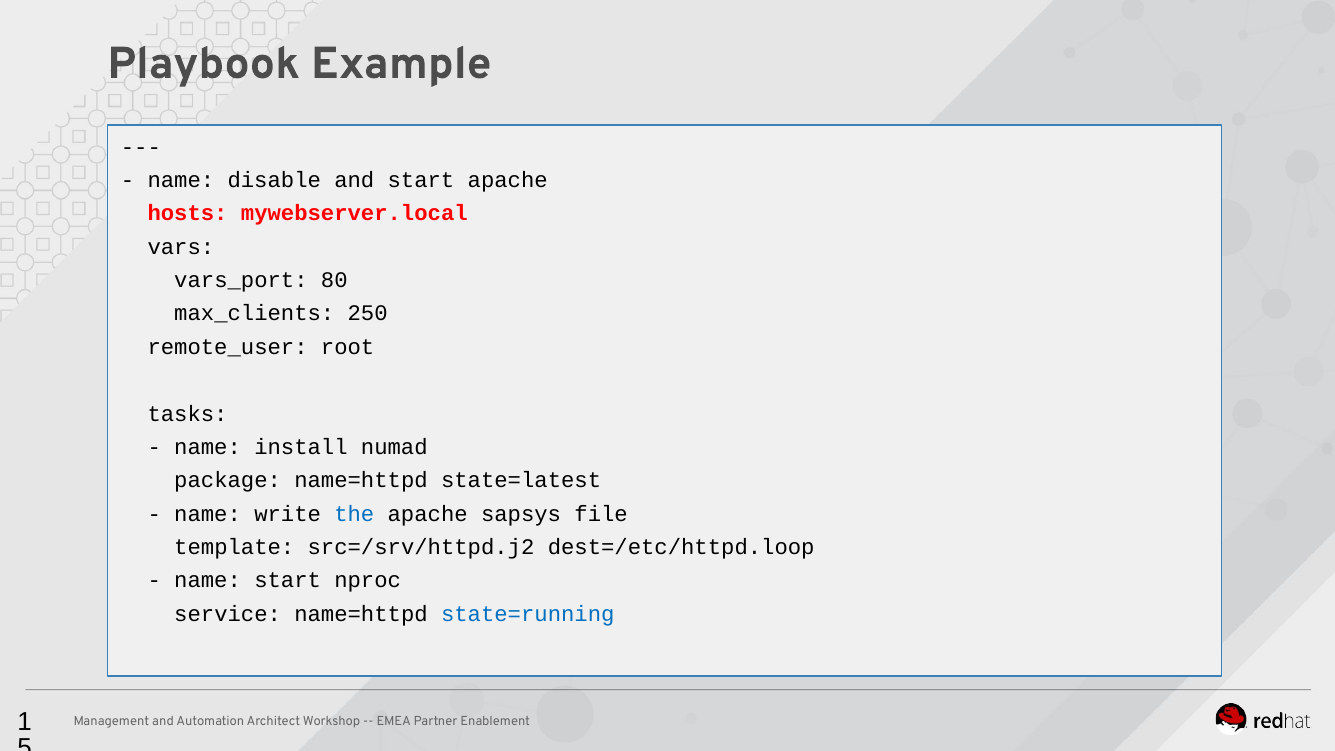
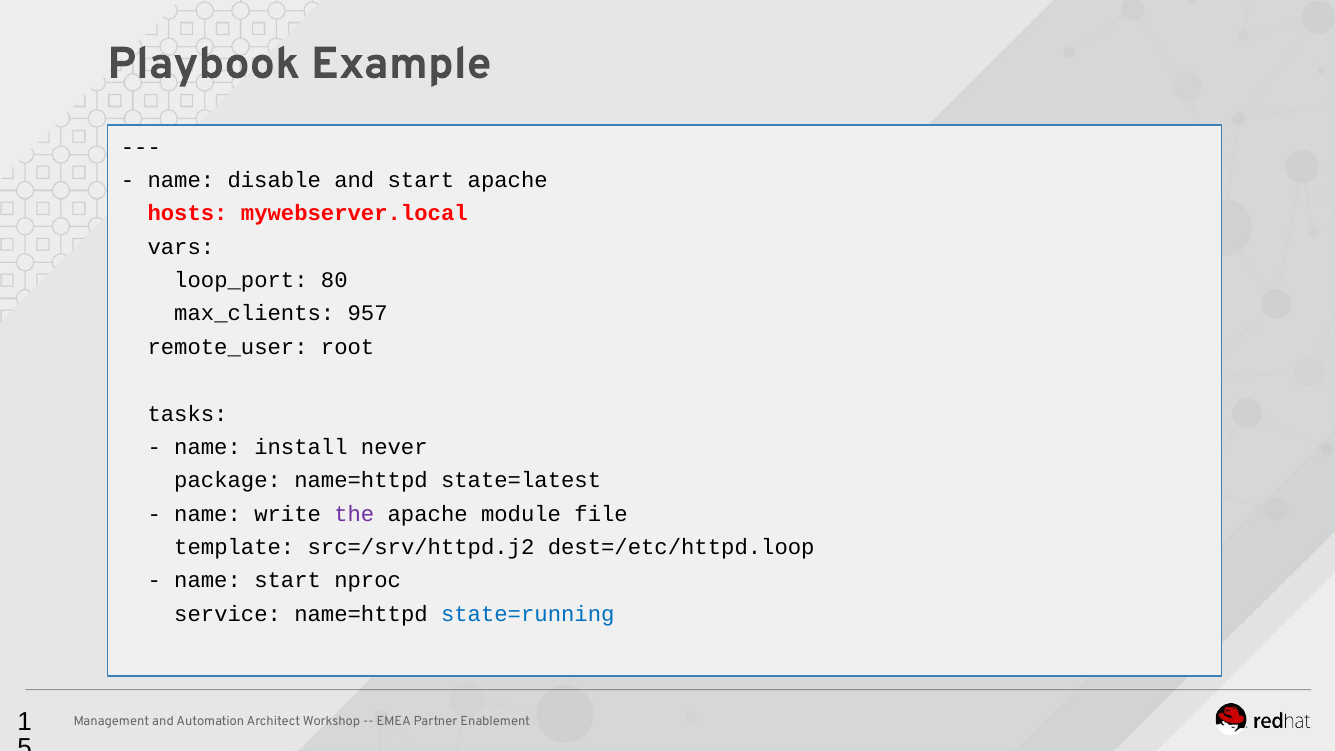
vars_port: vars_port -> loop_port (241, 280)
250: 250 -> 957 (368, 314)
numad: numad -> never (394, 447)
the colour: blue -> purple (354, 514)
sapsys: sapsys -> module (521, 514)
